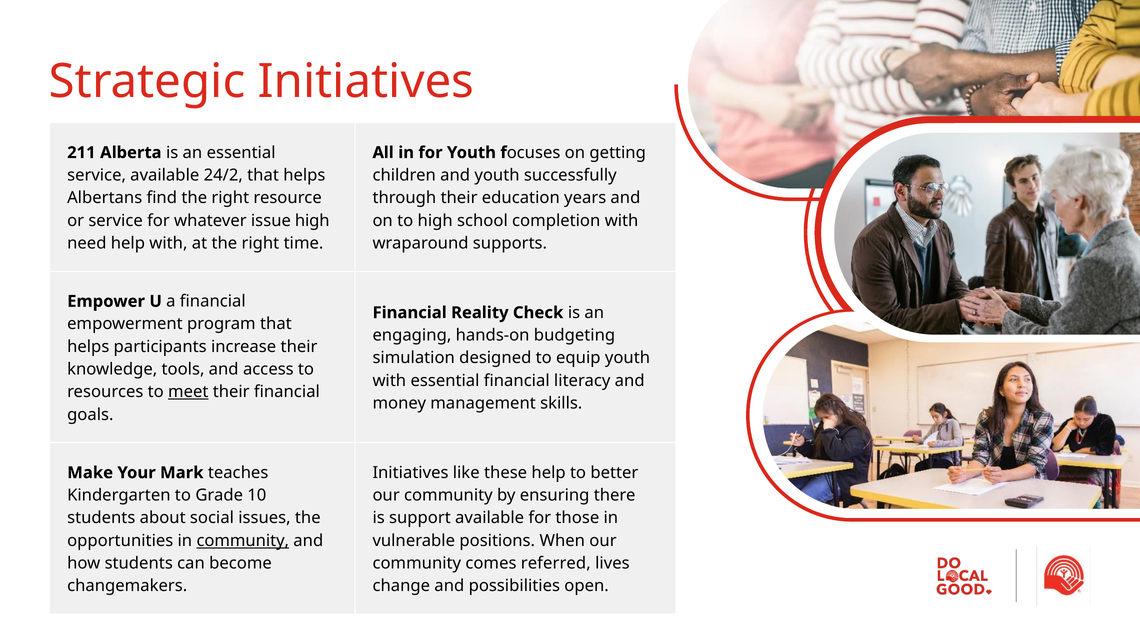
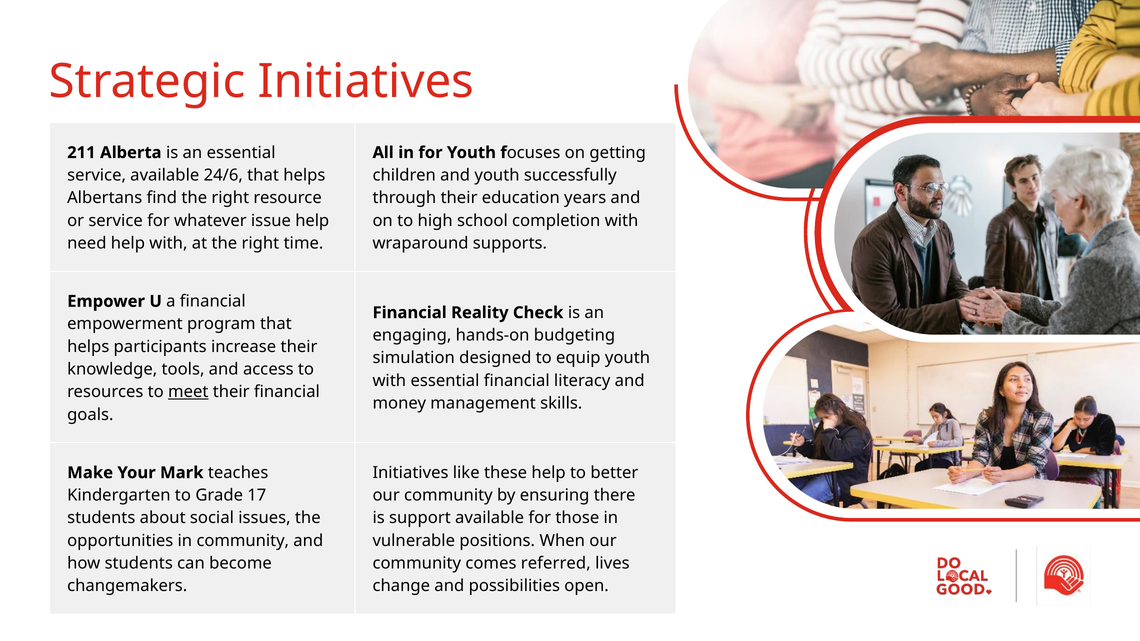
24/2: 24/2 -> 24/6 (223, 175)
issue high: high -> help (312, 221)
10: 10 -> 17 (257, 496)
community underline: present -> none (243, 541)
